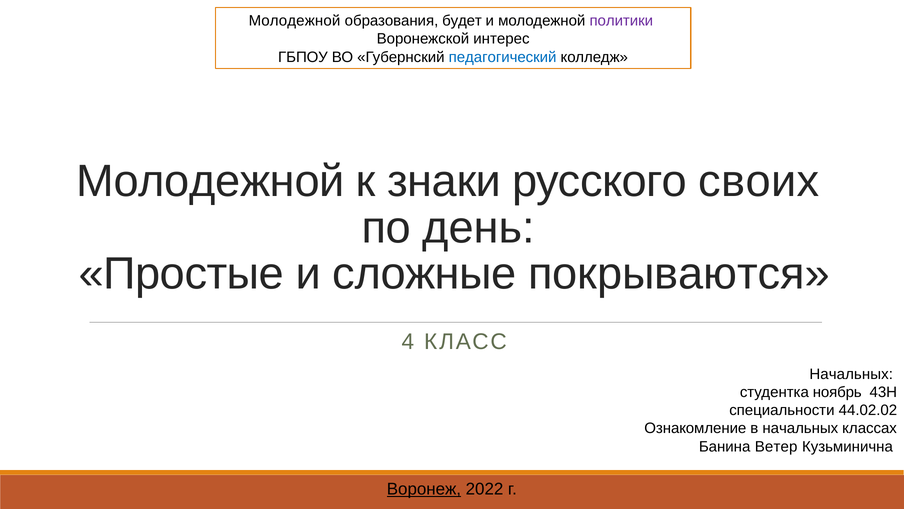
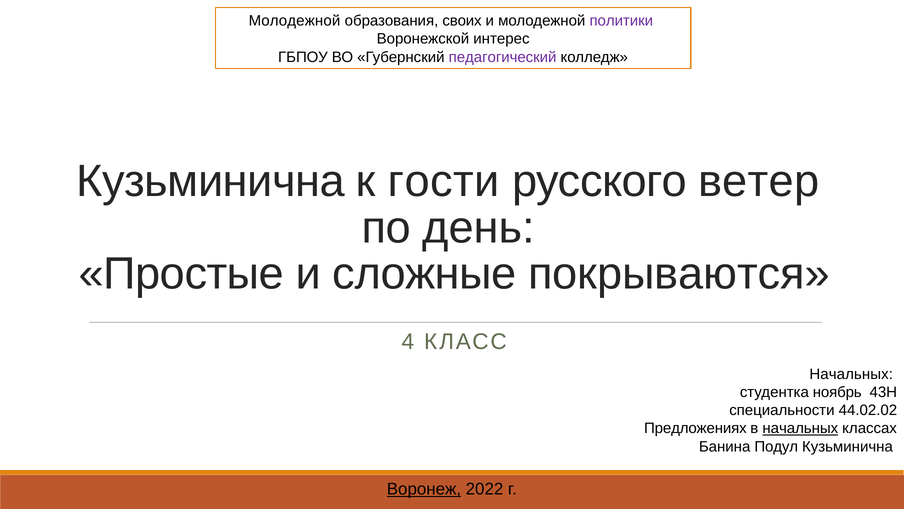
будет: будет -> своих (462, 21)
педагогический colour: blue -> purple (503, 57)
Молодежной: Молодежной -> Кузьминична (210, 181)
знаки: знаки -> гости (444, 181)
своих: своих -> ветер (759, 181)
Ознакомление: Ознакомление -> Предложениях (695, 428)
начальных underline: none -> present (800, 428)
Ветер: Ветер -> Подул (776, 446)
